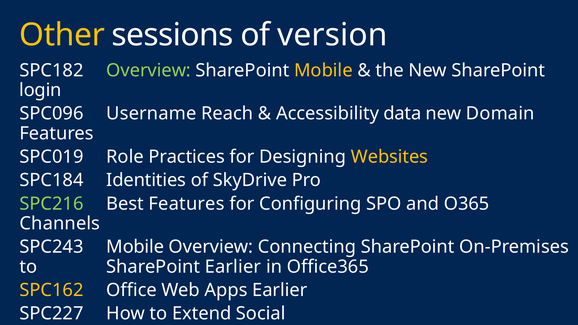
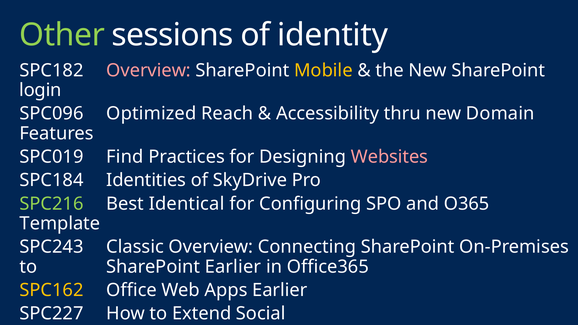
Other colour: yellow -> light green (62, 35)
version: version -> identity (333, 35)
Overview colour: light green -> pink (149, 70)
Username: Username -> Optimized (151, 114)
data: data -> thru (402, 114)
Role: Role -> Find (125, 157)
Websites colour: yellow -> pink (389, 157)
Best Features: Features -> Identical (187, 204)
Channels: Channels -> Template (60, 223)
SPC243 Mobile: Mobile -> Classic (135, 247)
